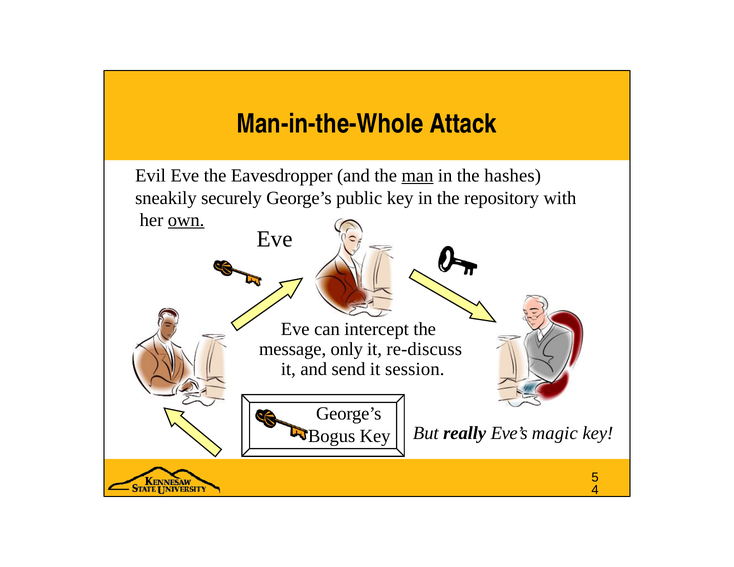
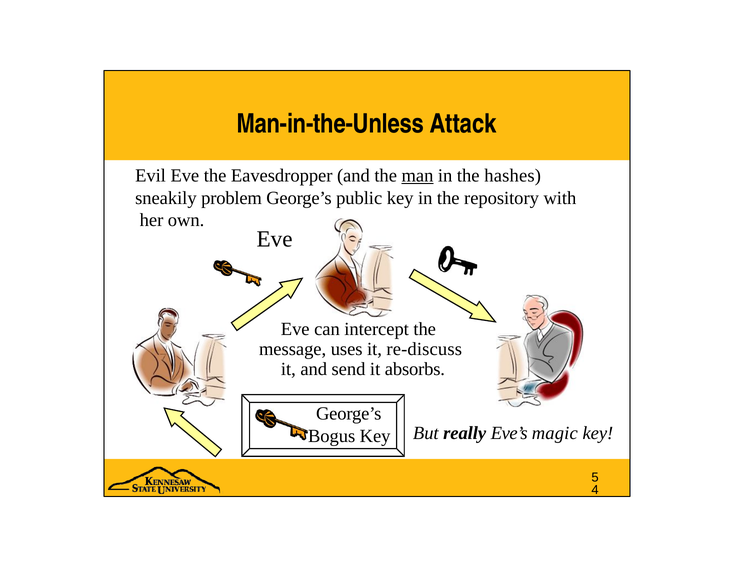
Man-in-the-Whole: Man-in-the-Whole -> Man-in-the-Unless (330, 124)
securely: securely -> problem (232, 198)
own underline: present -> none (186, 220)
only: only -> uses (347, 349)
session: session -> absorbs (415, 369)
